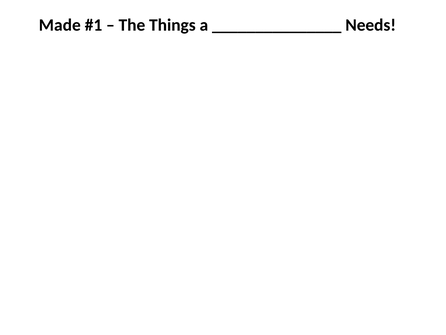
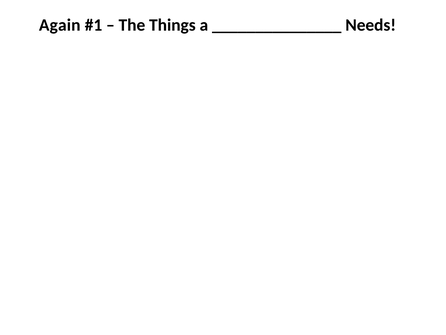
Made: Made -> Again (60, 25)
